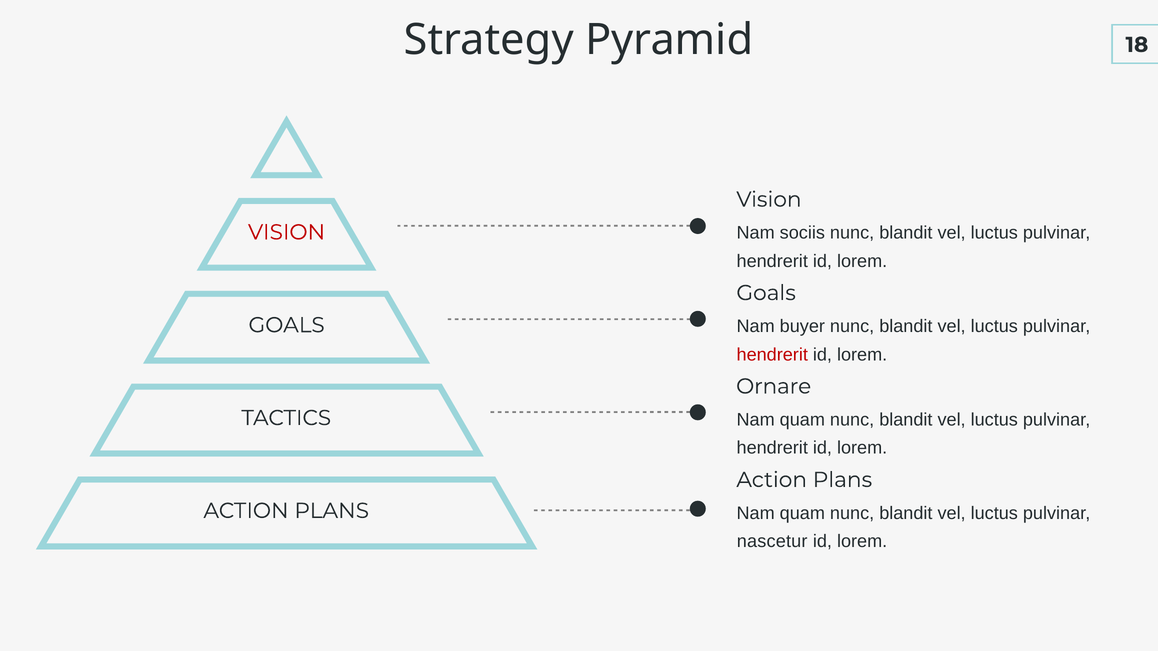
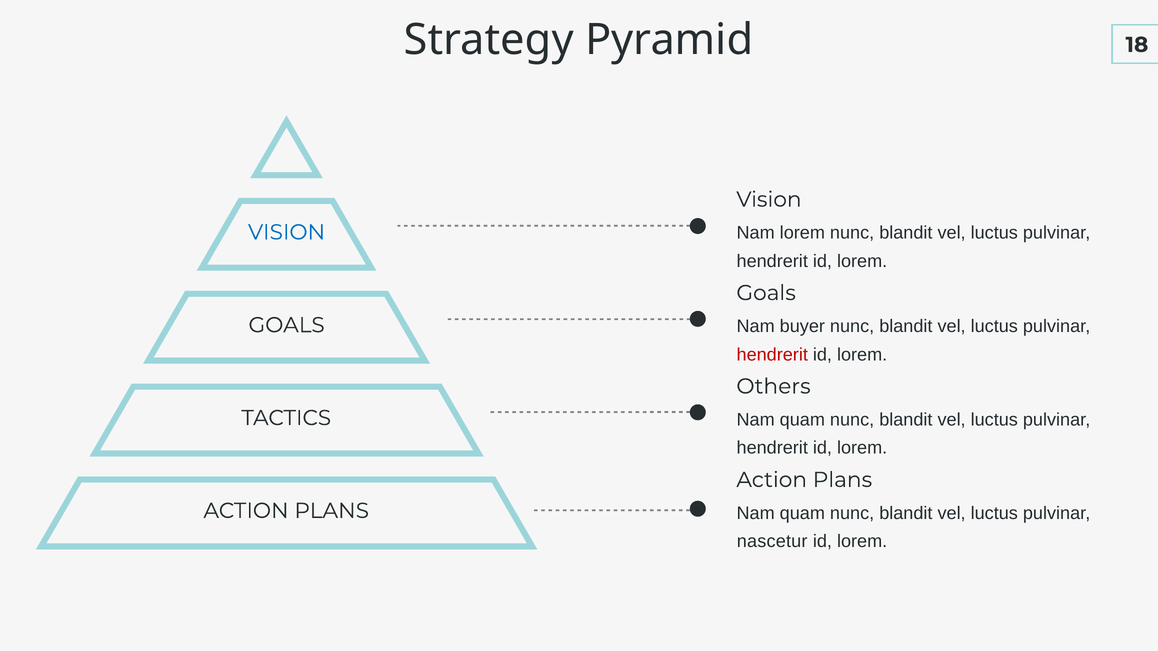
Nam sociis: sociis -> lorem (802, 233)
VISION colour: red -> blue (287, 232)
Ornare: Ornare -> Others (774, 387)
